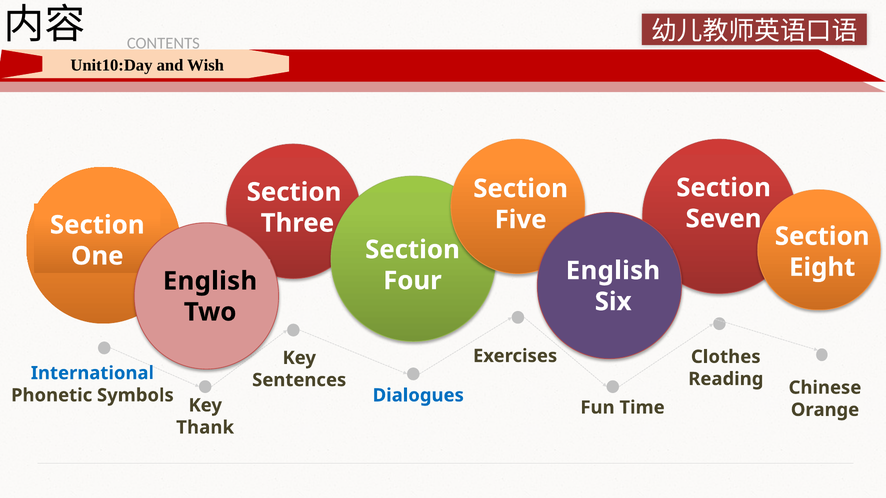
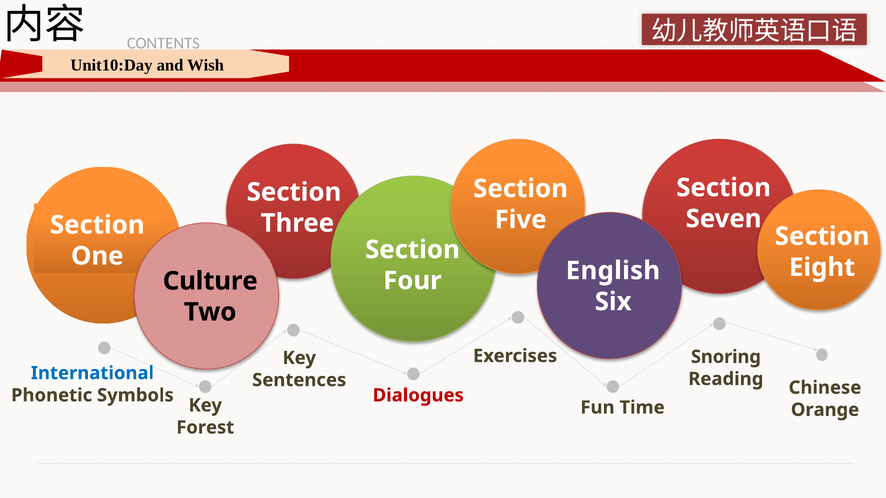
English: English -> Culture (210, 281)
Clothes: Clothes -> Snoring (726, 357)
Dialogues colour: blue -> red (418, 396)
Thank: Thank -> Forest (205, 428)
